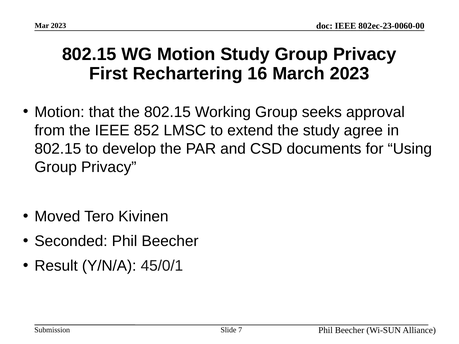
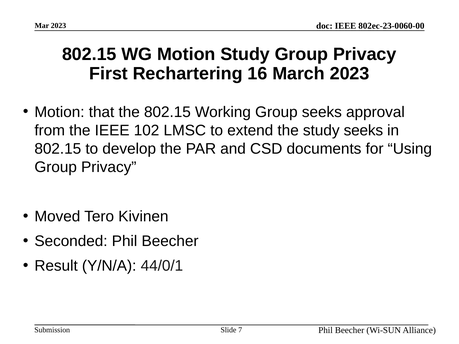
852: 852 -> 102 (147, 130)
study agree: agree -> seeks (363, 130)
45/0/1: 45/0/1 -> 44/0/1 (162, 266)
